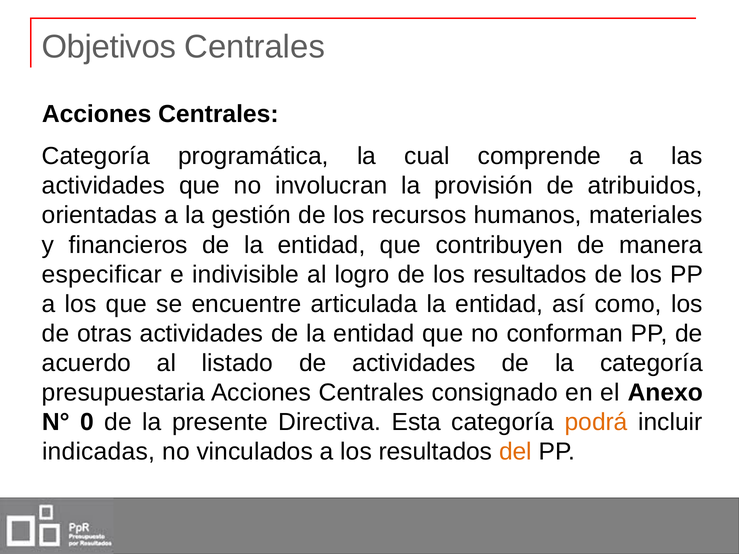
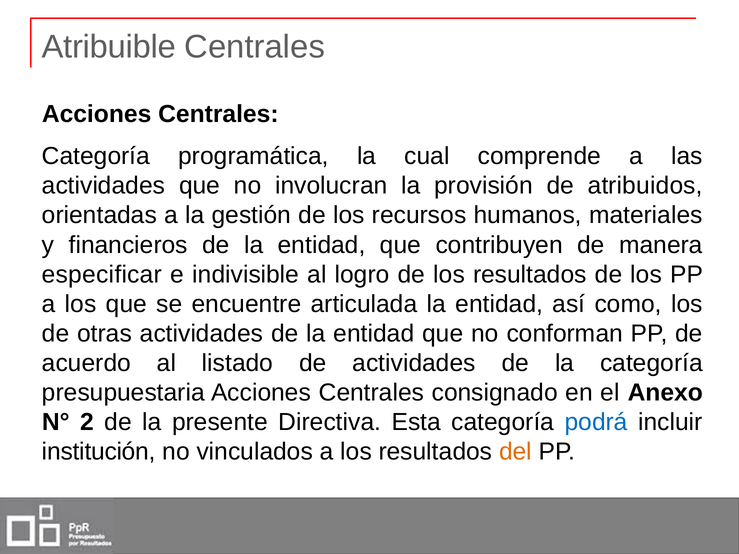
Objetivos: Objetivos -> Atribuible (109, 47)
0: 0 -> 2 (87, 422)
podrá colour: orange -> blue (596, 422)
indicadas: indicadas -> institución (99, 452)
